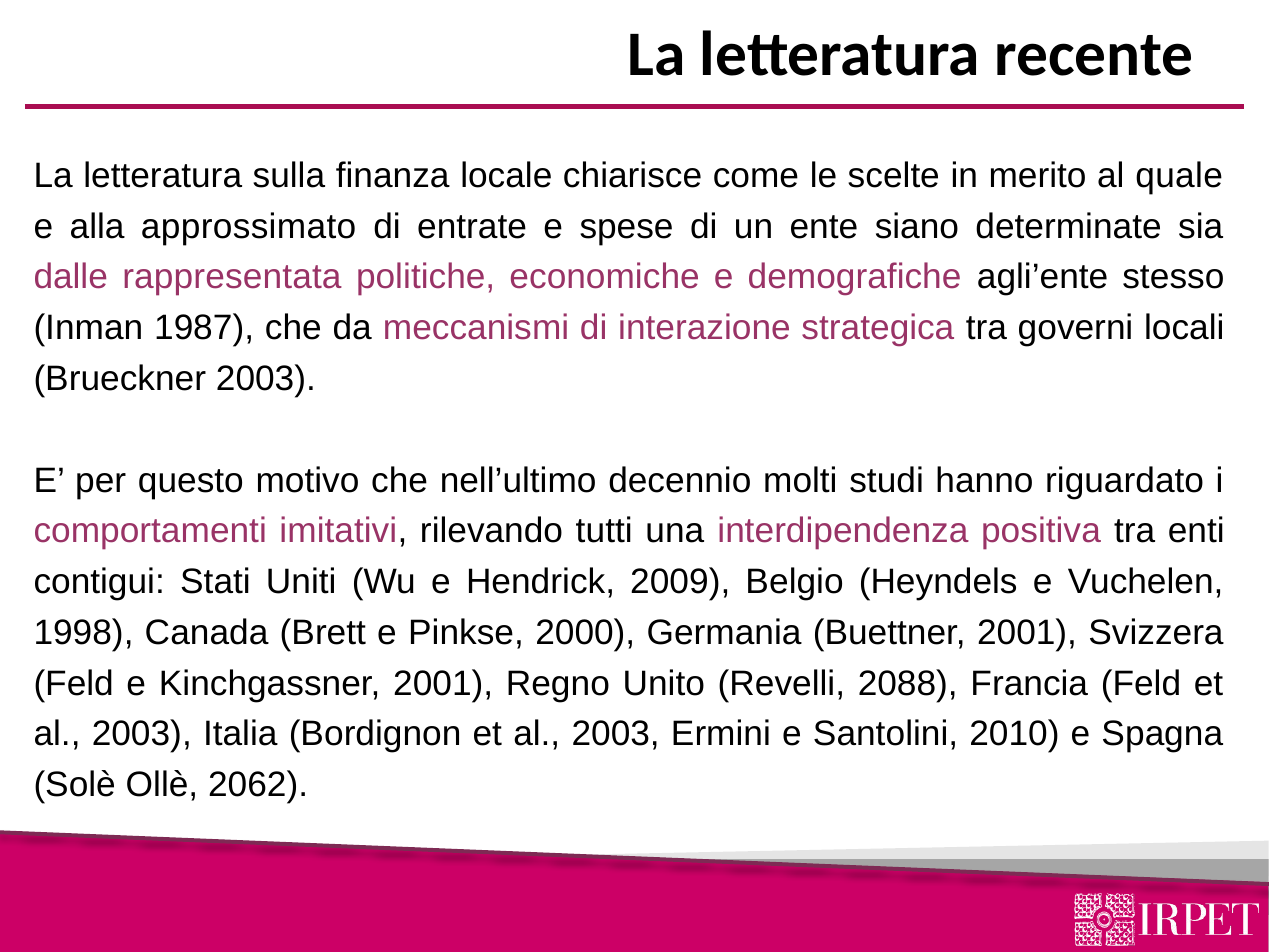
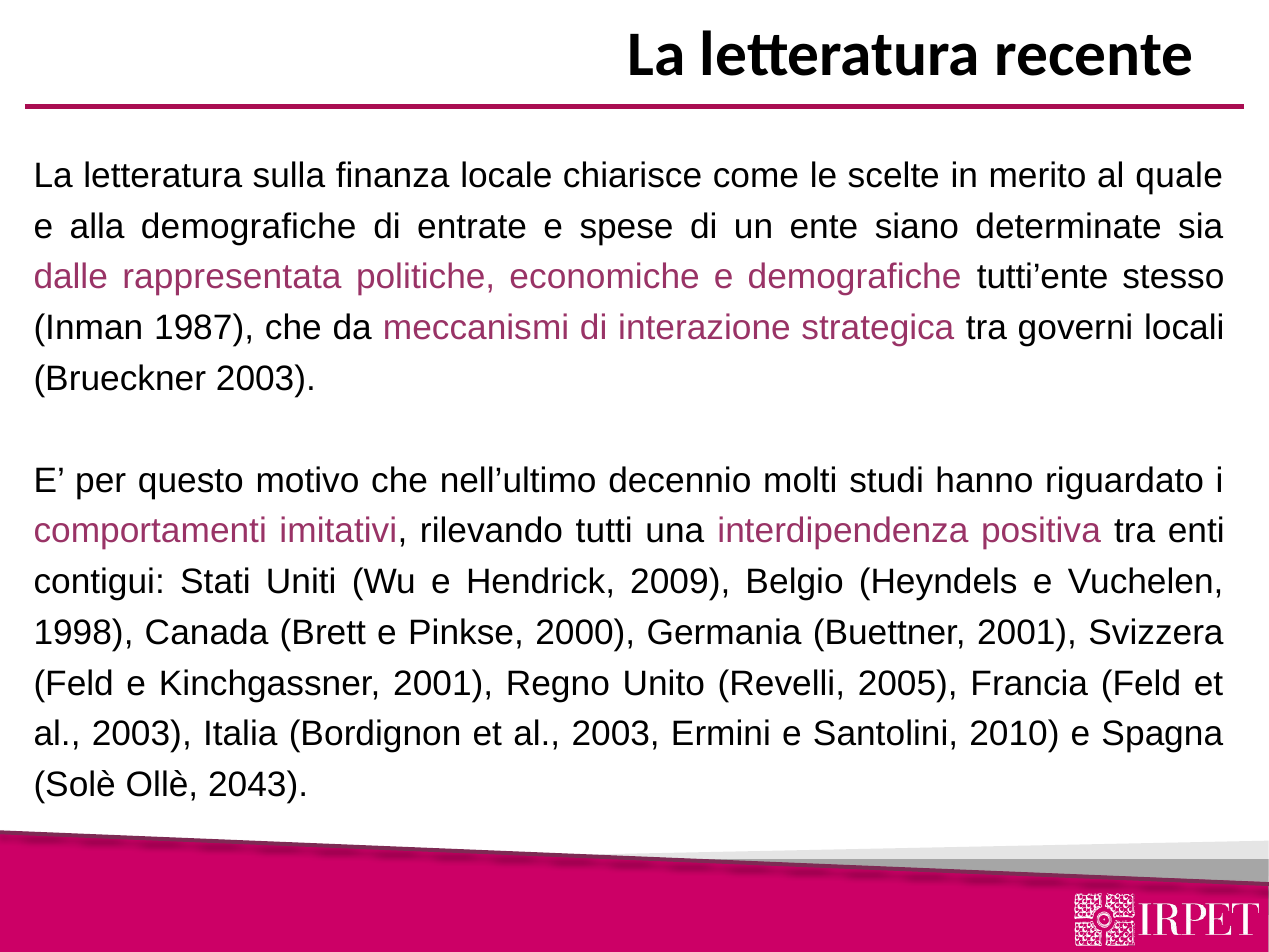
alla approssimato: approssimato -> demografiche (249, 227)
agli’ente: agli’ente -> tutti’ente (1043, 277)
2088: 2088 -> 2005 (908, 683)
2062: 2062 -> 2043 (258, 785)
